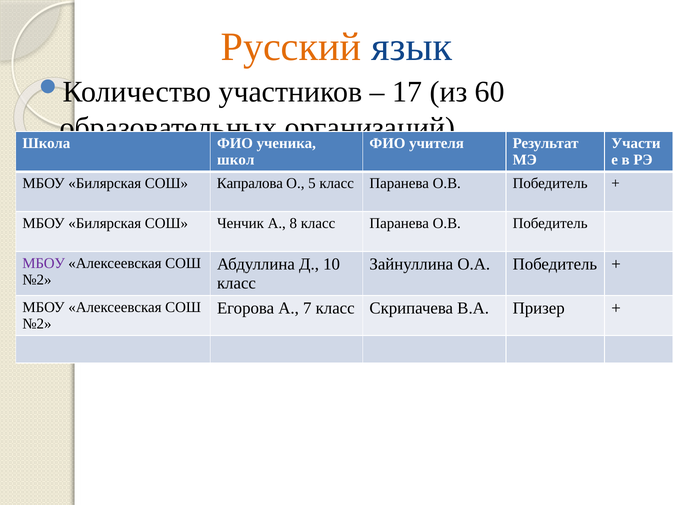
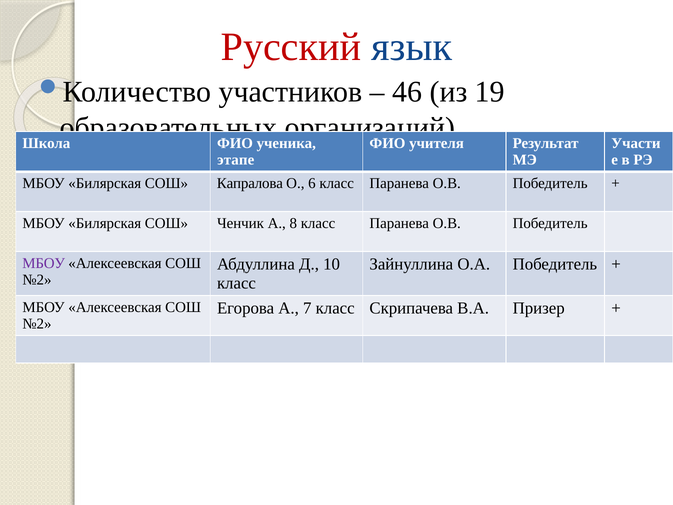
Русский colour: orange -> red (291, 47)
17: 17 -> 46 (407, 92)
60: 60 -> 19 (490, 92)
школ: школ -> этапе (236, 160)
5: 5 -> 6 (312, 183)
